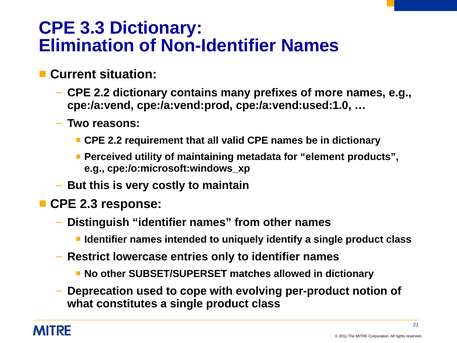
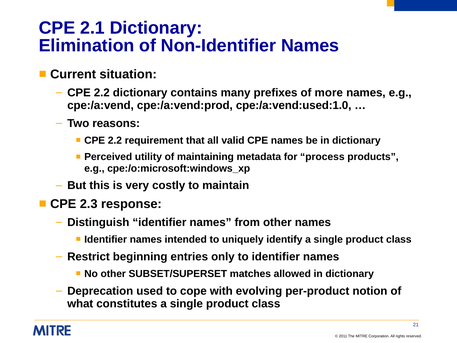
3.3: 3.3 -> 2.1 (93, 28)
element: element -> process (322, 157)
lowercase: lowercase -> beginning (140, 256)
